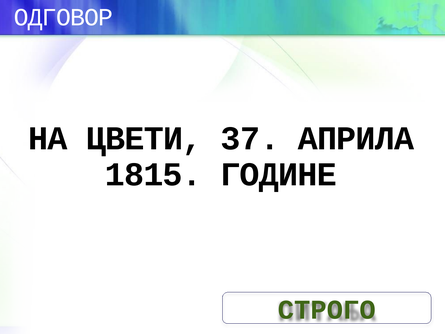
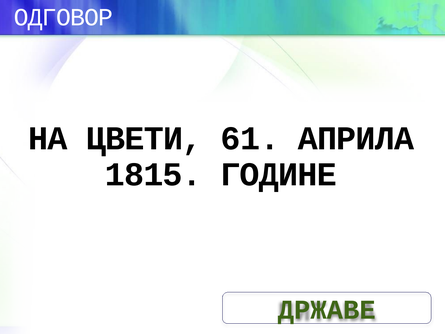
37: 37 -> 61 (250, 138)
СТРОГО: СТРОГО -> ДРЖАВЕ (327, 310)
